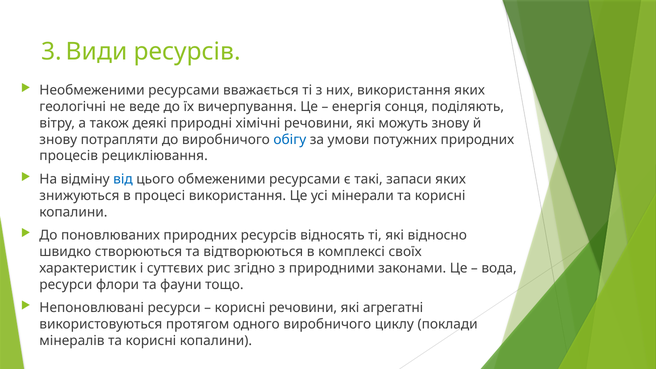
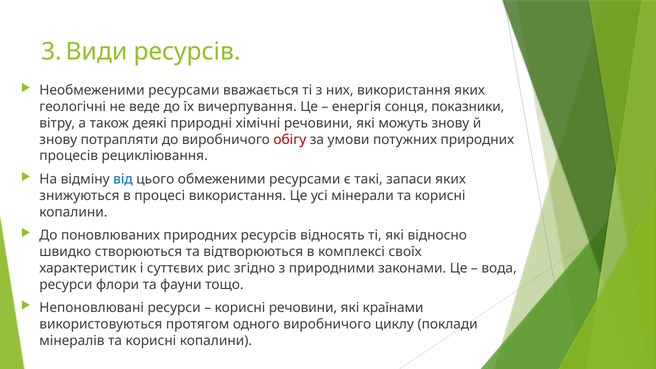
поділяють: поділяють -> показники (468, 107)
обігу colour: blue -> red (290, 140)
агрегатні: агрегатні -> країнами (393, 308)
